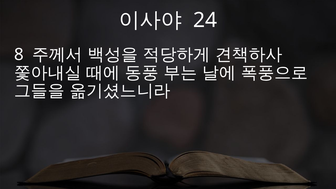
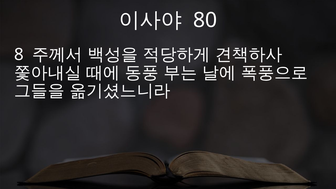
24: 24 -> 80 (205, 20)
